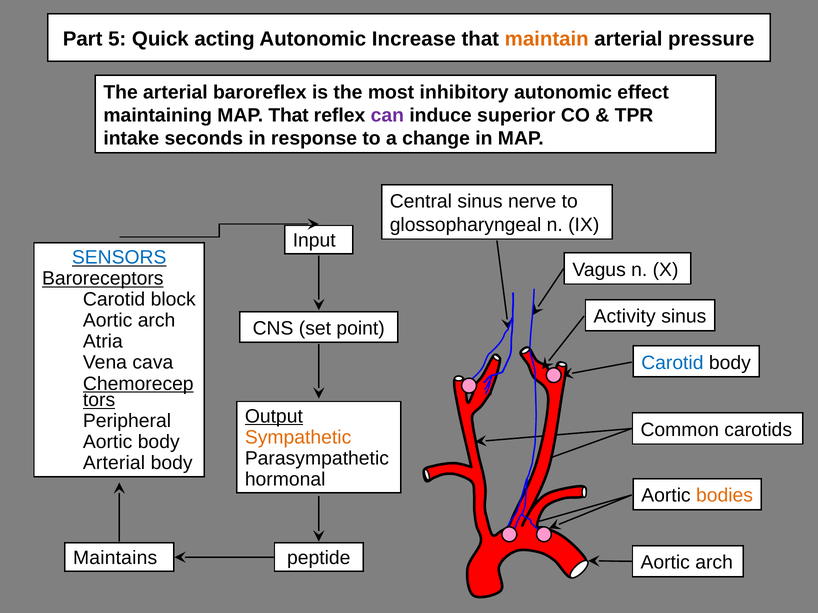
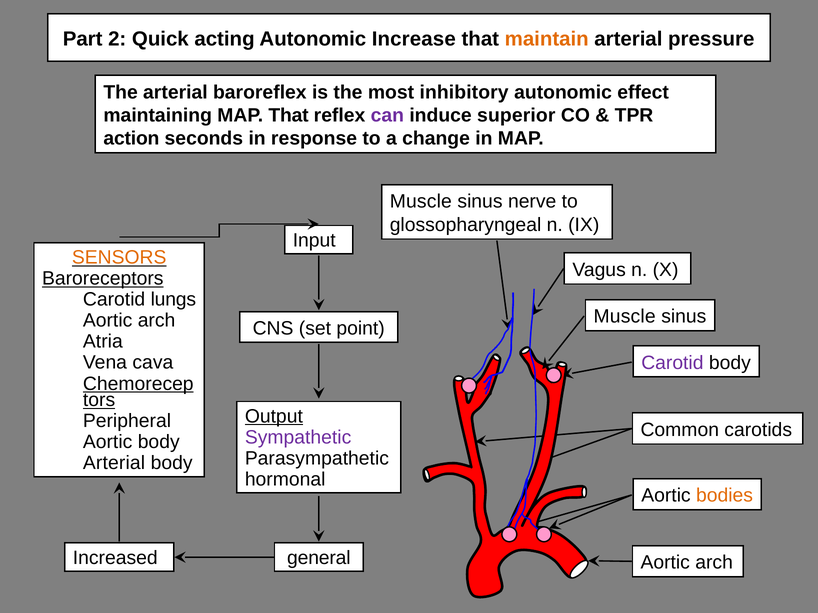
5: 5 -> 2 (117, 39)
intake: intake -> action (131, 139)
Central: Central -> Muscle (421, 202)
SENSORS colour: blue -> orange (119, 258)
block: block -> lungs (173, 300)
Activity: Activity -> Muscle (625, 317)
Carotid colour: blue -> purple (672, 363)
Sympathetic colour: orange -> purple (298, 438)
Maintains: Maintains -> Increased (115, 558)
peptide: peptide -> general (319, 558)
